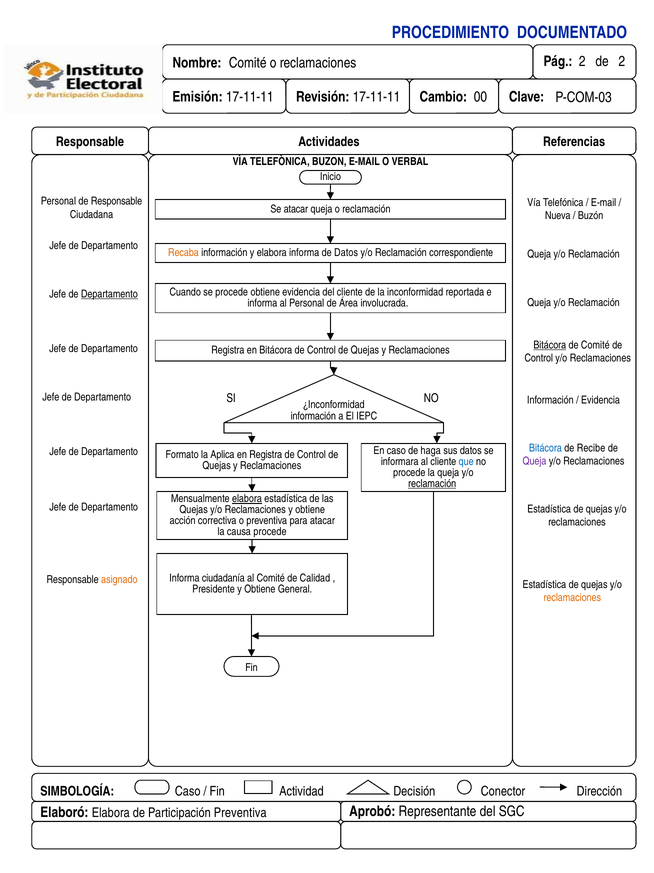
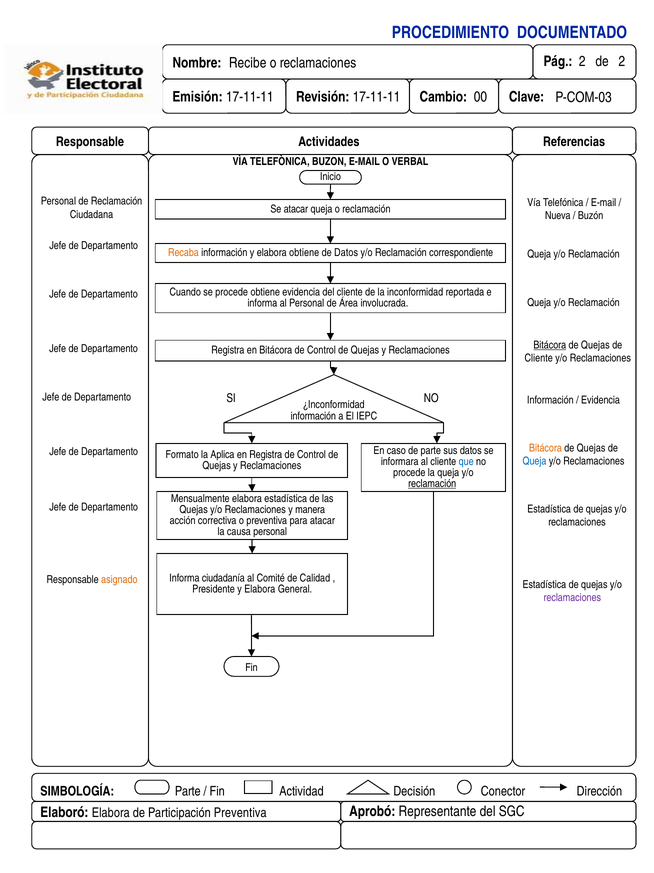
Comité: Comité -> Recibe (248, 63)
de Responsable: Responsable -> Reclamación (117, 201)
elabora informa: informa -> obtiene (304, 252)
Departamento underline: present -> none (109, 294)
Comité: Comité -> Quejas (595, 345)
Control: Control -> Cliente (539, 358)
Bitácora colour: blue -> orange (545, 448)
Recibe: Recibe -> Quejas (591, 448)
de haga: haga -> parte (431, 450)
Queja colour: purple -> blue (534, 461)
elabora underline: present -> none (247, 498)
Reclamaciones y obtiene: obtiene -> manera (310, 509)
causa procede: procede -> personal (270, 531)
Presidente y Obtiene: Obtiene -> Elabora (260, 588)
reclamaciones colour: orange -> purple (572, 597)
Caso: Caso -> Parte (188, 791)
